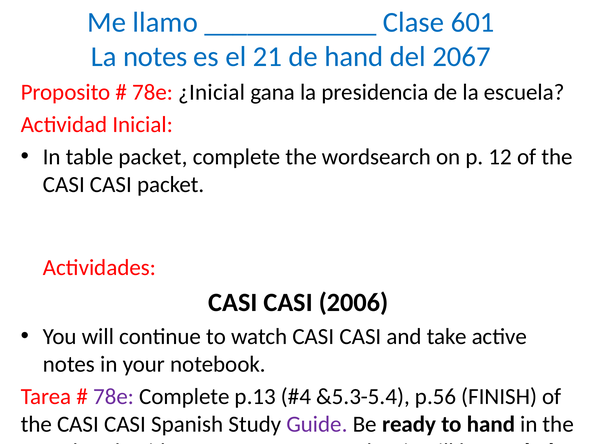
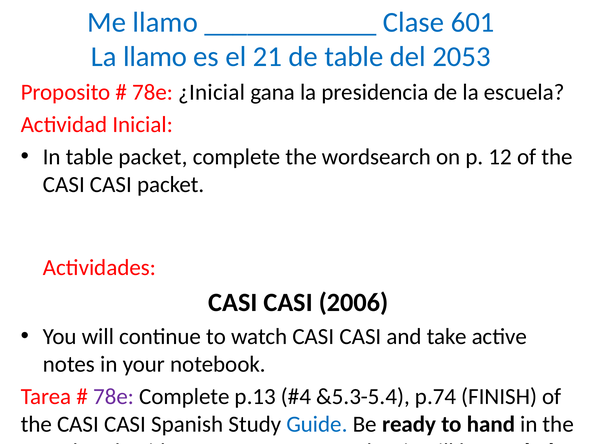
La notes: notes -> llamo (155, 57)
de hand: hand -> table (354, 57)
2067: 2067 -> 2053 (462, 57)
p.56: p.56 -> p.74 (436, 396)
Guide colour: purple -> blue (317, 424)
